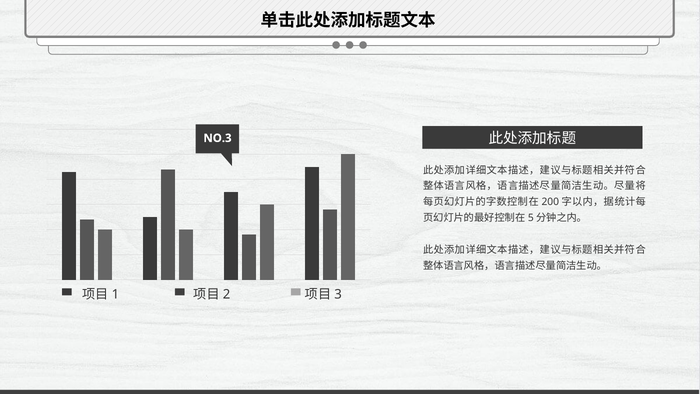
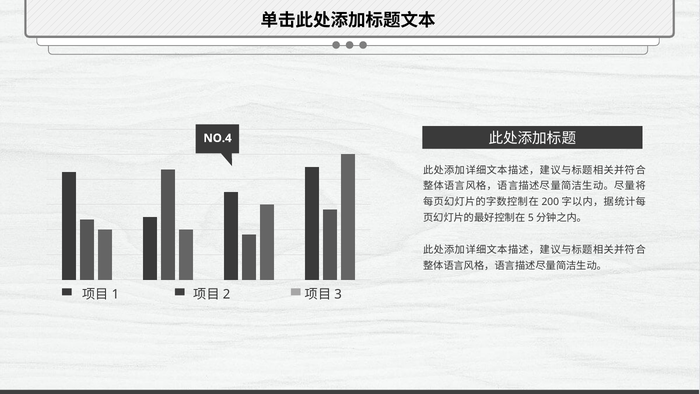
NO.3: NO.3 -> NO.4 (217, 138)
